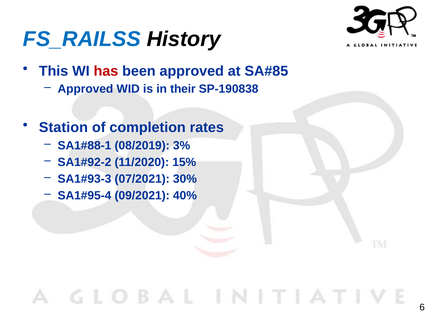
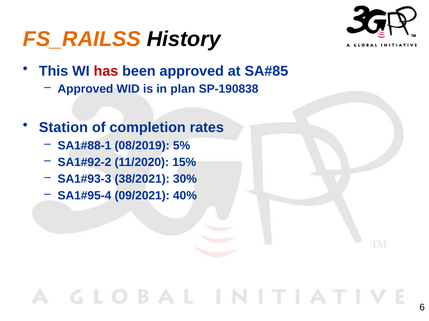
FS_RAILSS colour: blue -> orange (82, 39)
their: their -> plan (183, 89)
3%: 3% -> 5% (182, 146)
07/2021: 07/2021 -> 38/2021 (142, 179)
